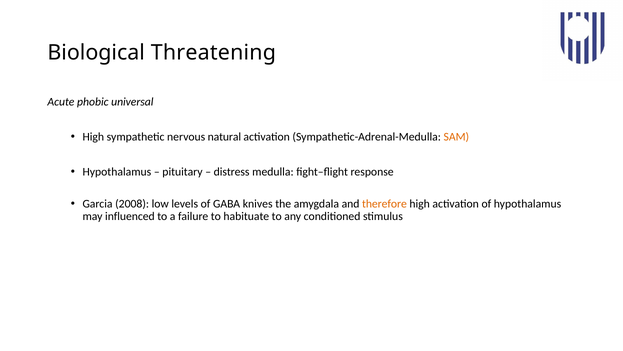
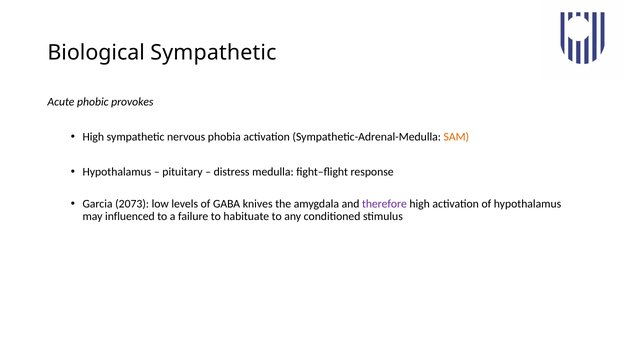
Biological Threatening: Threatening -> Sympathetic (213, 52)
universal: universal -> provokes (132, 102)
natural: natural -> phobia (224, 137)
2008: 2008 -> 2073 (132, 203)
therefore colour: orange -> purple (384, 203)
